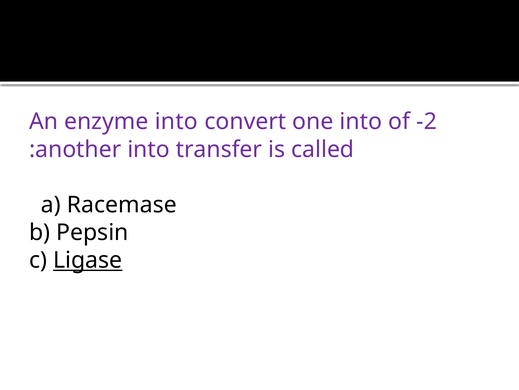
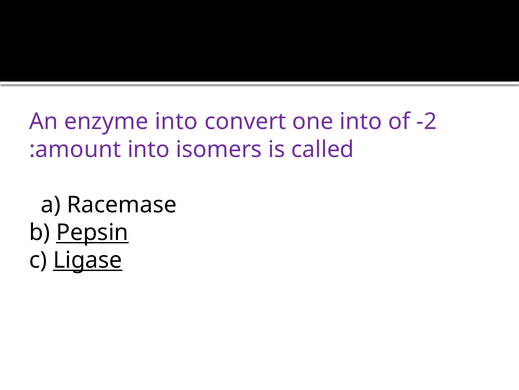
another: another -> amount (78, 149)
transfer: transfer -> isomers (219, 149)
Pepsin underline: none -> present (92, 232)
